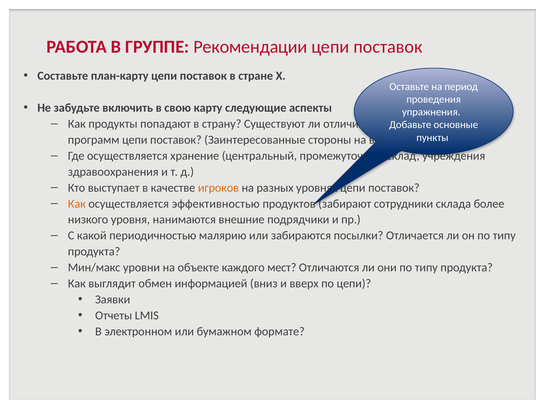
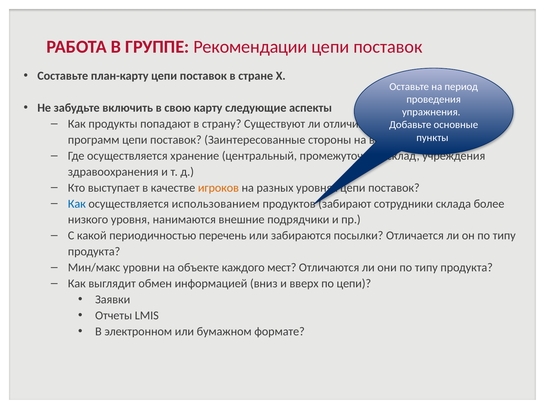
Как colour: orange -> blue (77, 204)
эффективностью: эффективностью -> использованием (216, 204)
малярию: малярию -> перечень (223, 235)
